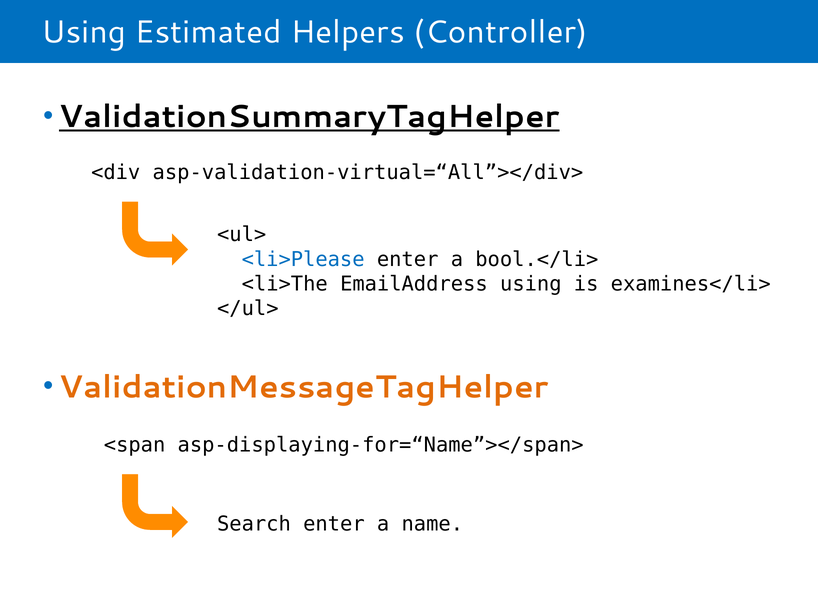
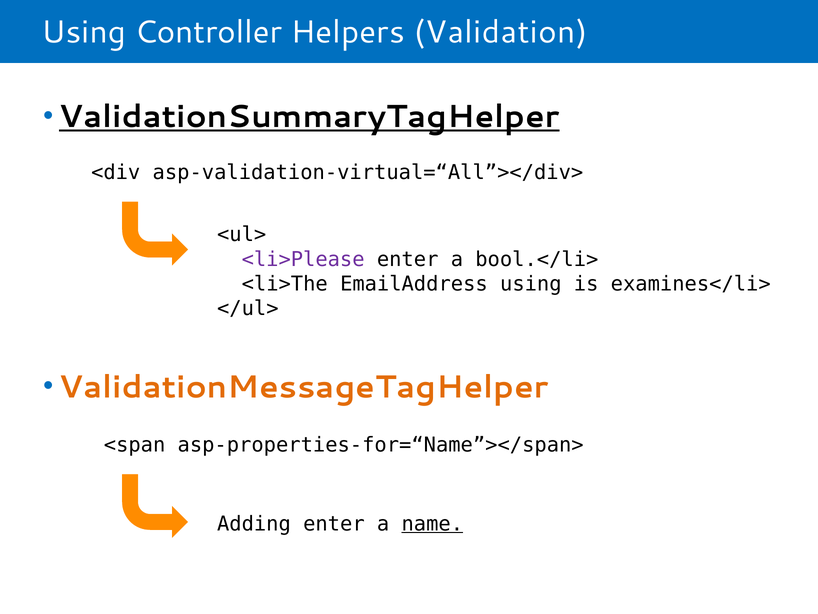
Estimated: Estimated -> Controller (208, 32)
Controller: Controller -> Validation (501, 32)
<li>Please colour: blue -> purple (303, 259)
asp-displaying-for=“Name”></span>: asp-displaying-for=“Name”></span> -> asp-properties-for=“Name”></span> (381, 445)
Search: Search -> Adding (254, 523)
name underline: none -> present (432, 523)
